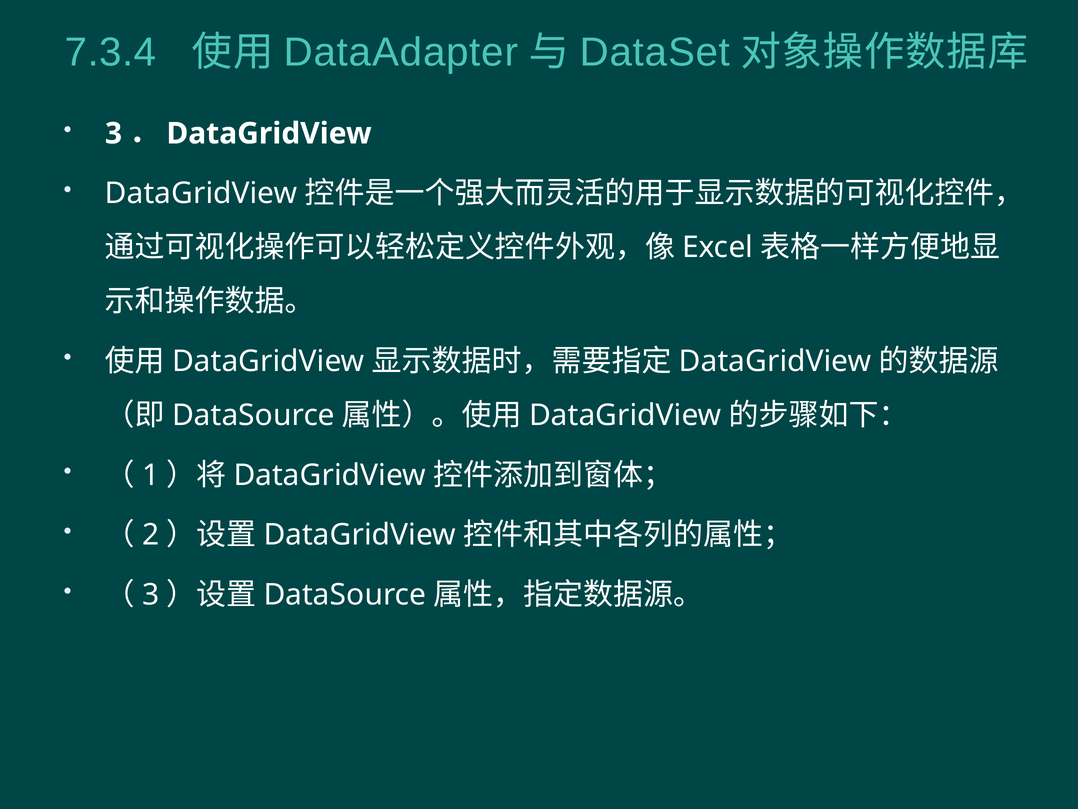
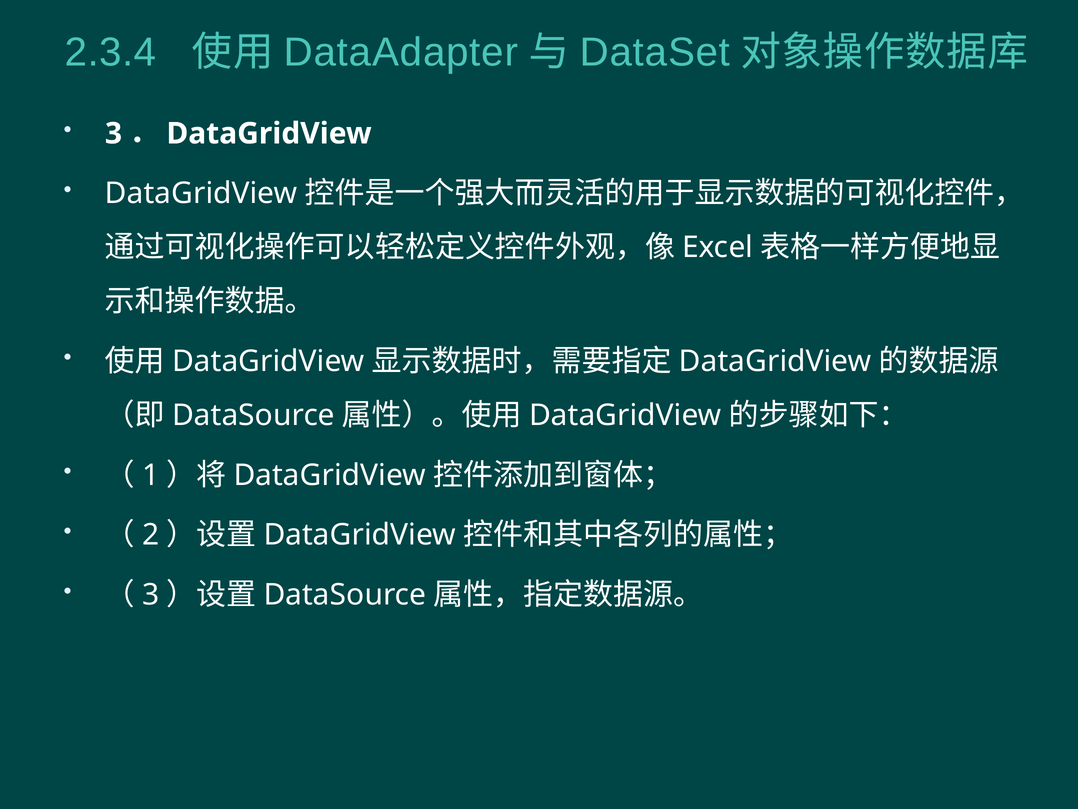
7.3.4: 7.3.4 -> 2.3.4 (111, 52)
